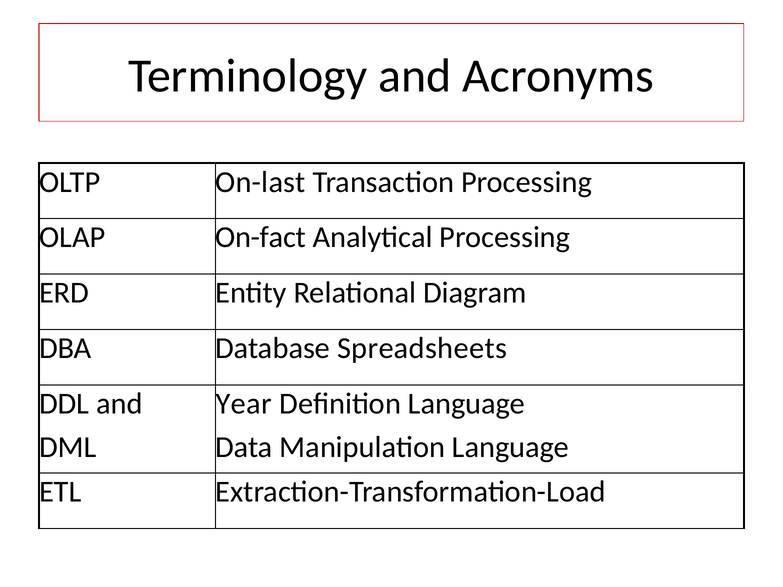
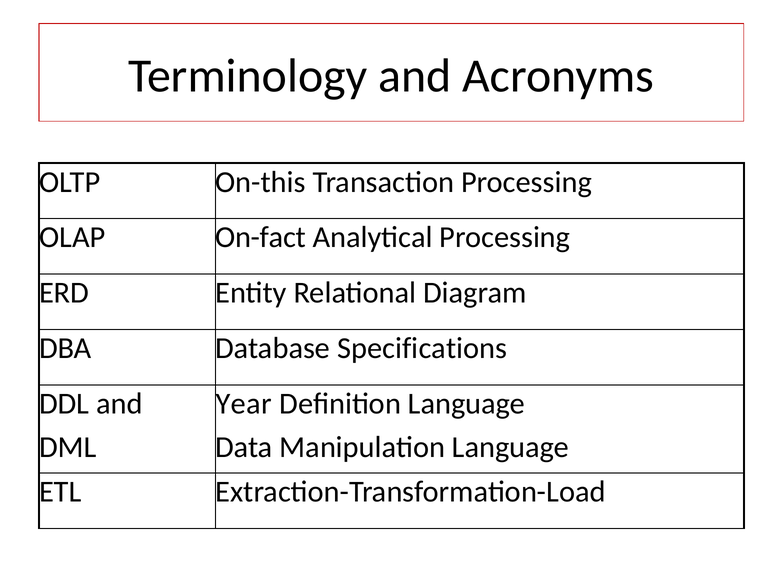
On-last: On-last -> On-this (261, 182)
Spreadsheets: Spreadsheets -> Specifications (422, 348)
